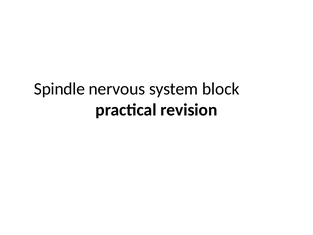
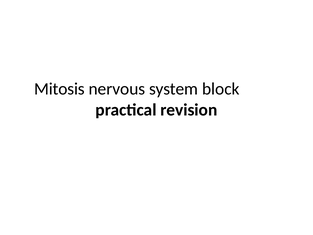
Spindle: Spindle -> Mitosis (59, 89)
